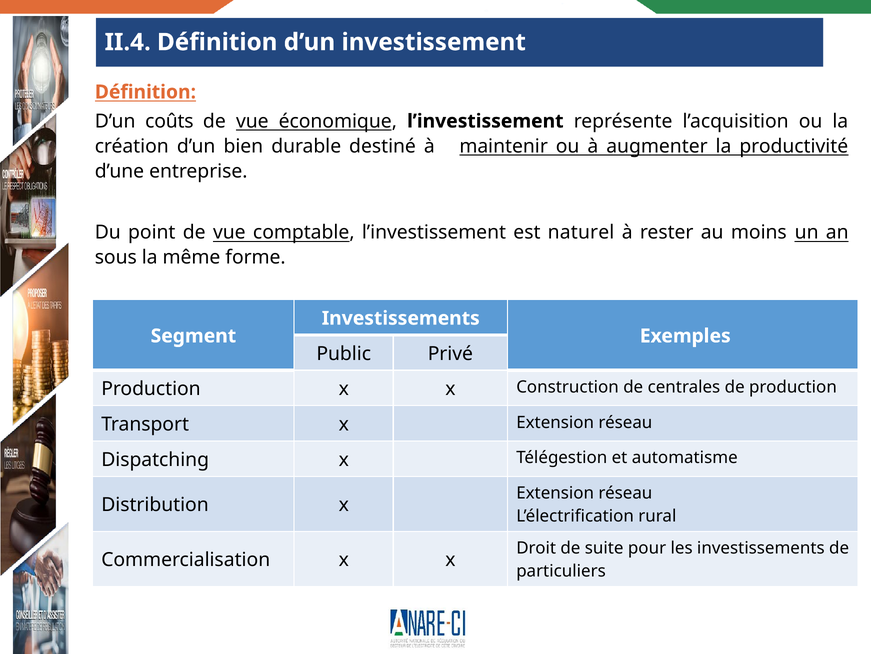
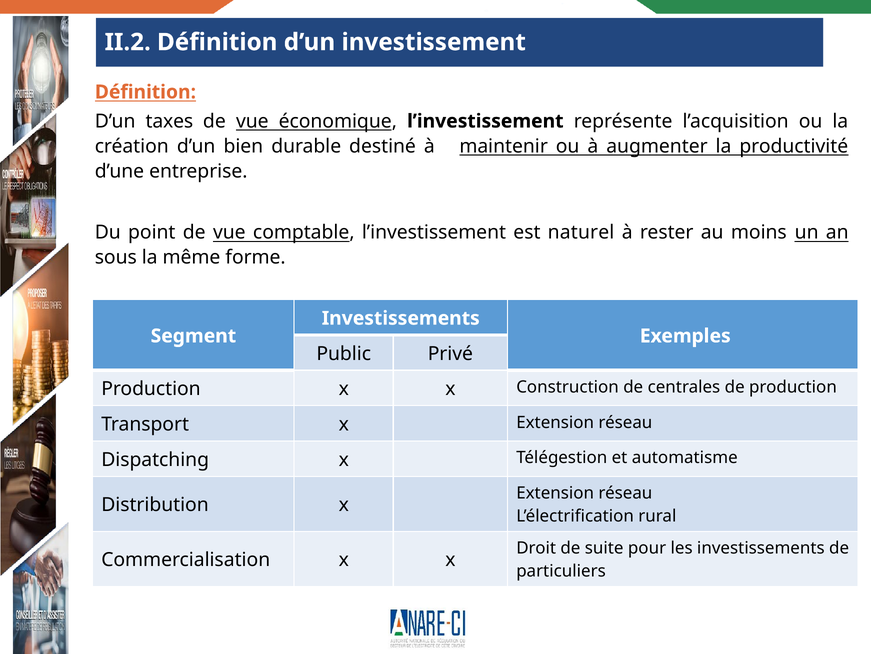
II.4: II.4 -> II.2 (128, 42)
coûts: coûts -> taxes (169, 121)
